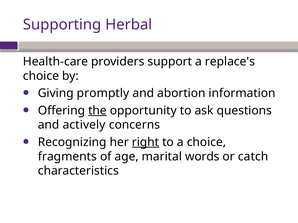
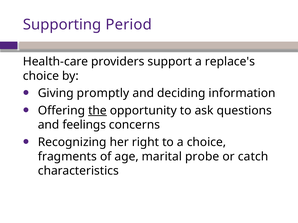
Herbal: Herbal -> Period (129, 25)
abortion: abortion -> deciding (181, 93)
actively: actively -> feelings (84, 125)
right underline: present -> none (146, 142)
words: words -> probe (202, 157)
